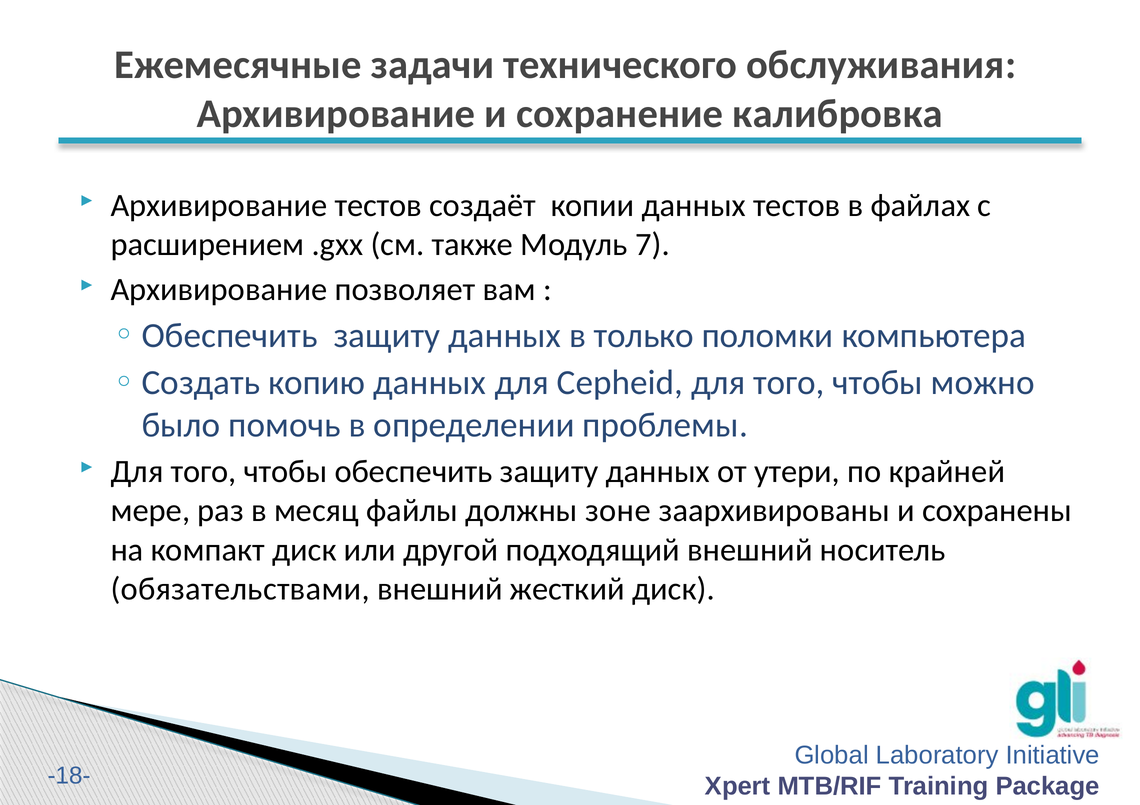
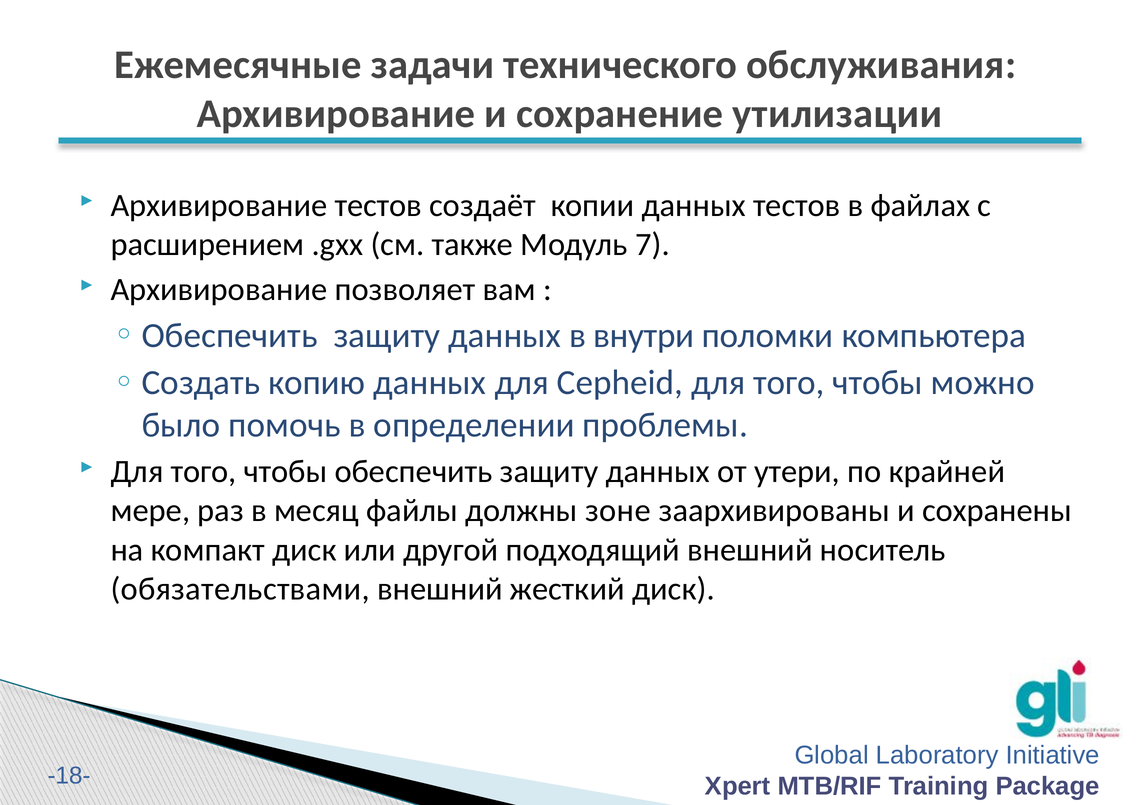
калибровка: калибровка -> утилизации (837, 114)
только: только -> внутри (644, 335)
